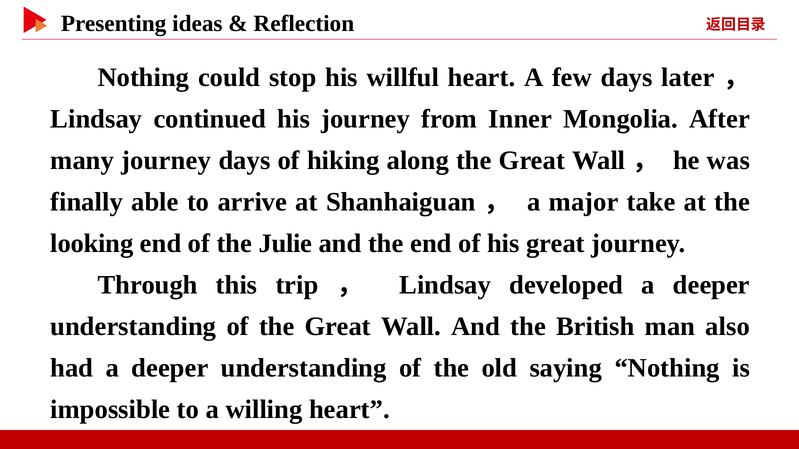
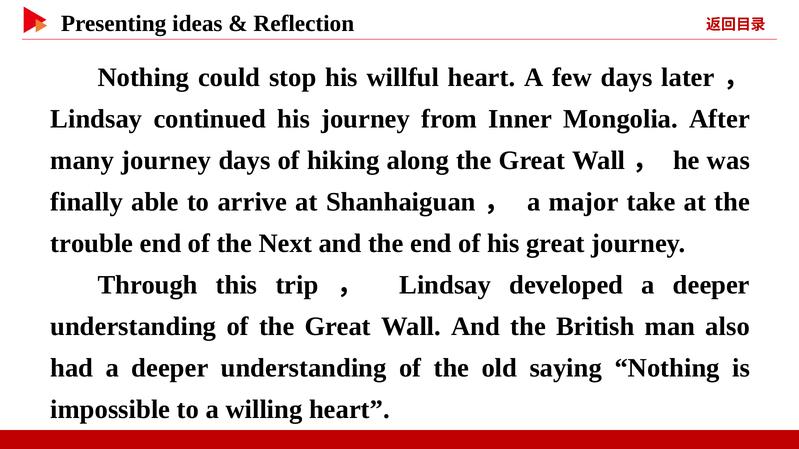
looking: looking -> trouble (92, 244)
Julie: Julie -> Next (285, 244)
